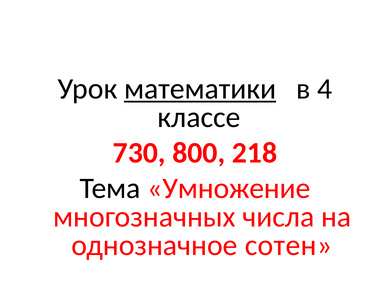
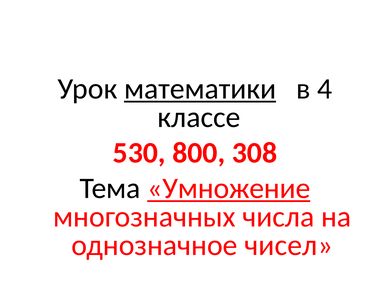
730: 730 -> 530 (139, 153)
218: 218 -> 308 (255, 153)
Умножение underline: none -> present (229, 189)
сотен: сотен -> чисел (289, 246)
